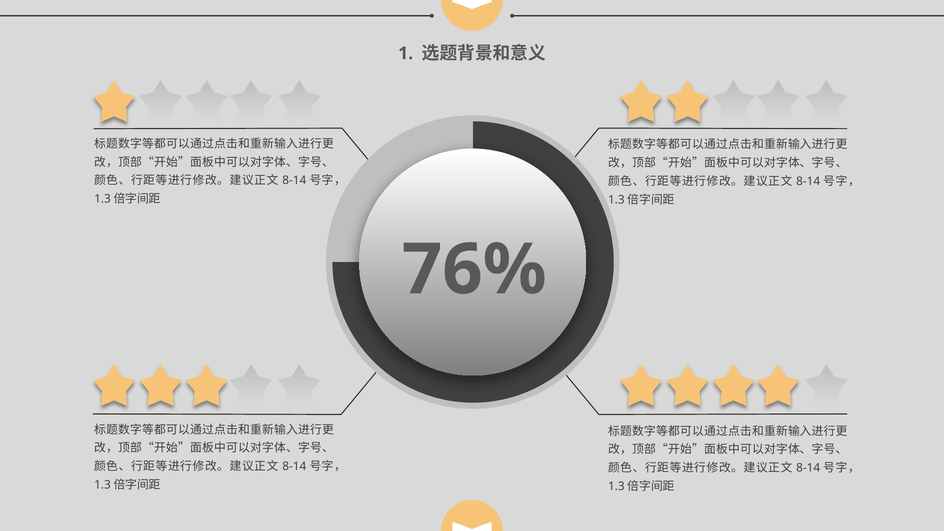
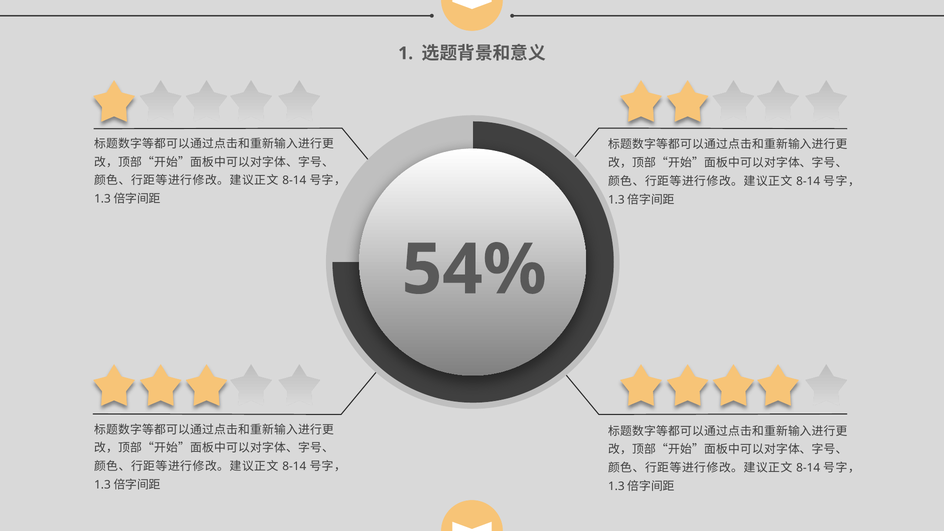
76%: 76% -> 54% (474, 270)
